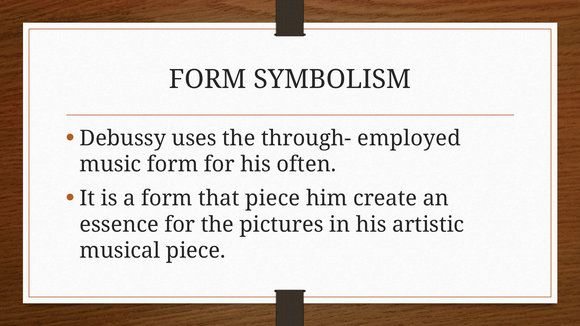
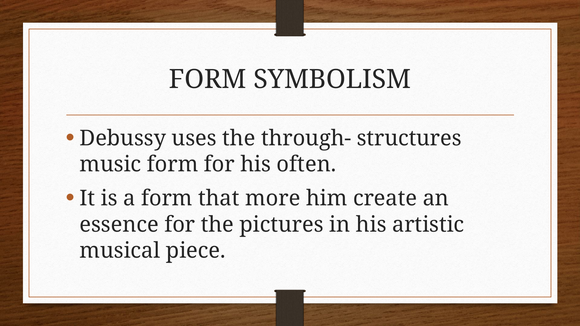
employed: employed -> structures (409, 138)
that piece: piece -> more (273, 199)
